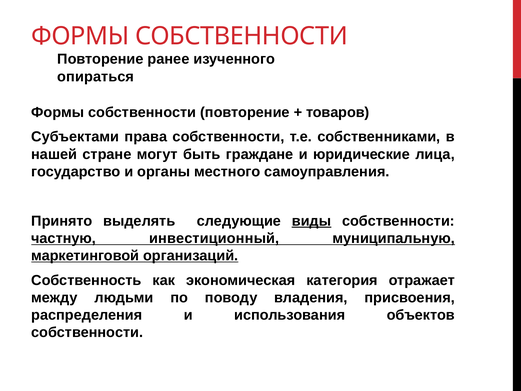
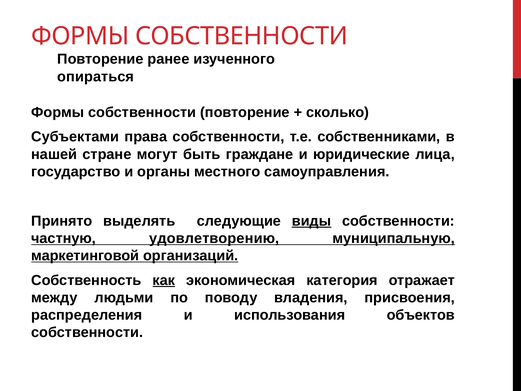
товаров: товаров -> сколько (338, 112)
инвестиционный: инвестиционный -> удовлетворению (214, 238)
как underline: none -> present (164, 280)
